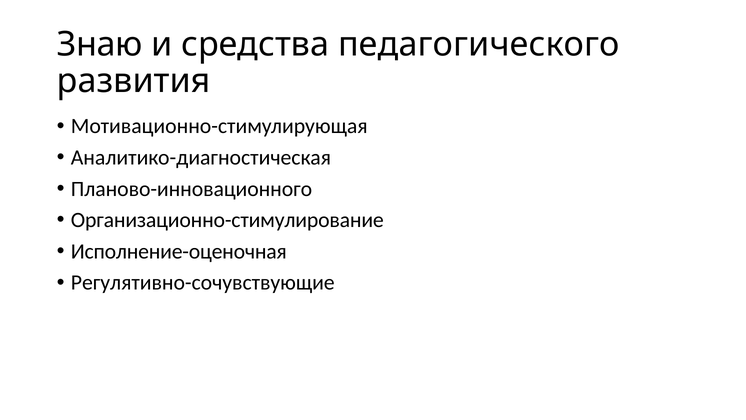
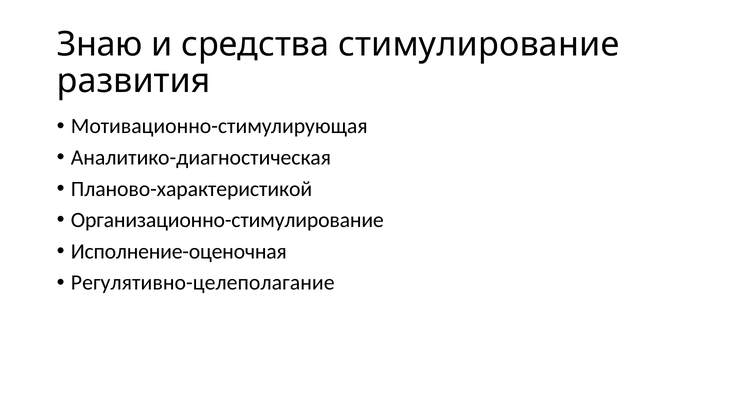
педагогического: педагогического -> стимулирование (479, 44)
Планово-инновационного: Планово-инновационного -> Планово-характеристикой (192, 189)
Регулятивно-сочувствующие: Регулятивно-сочувствующие -> Регулятивно-целеполагание (203, 283)
